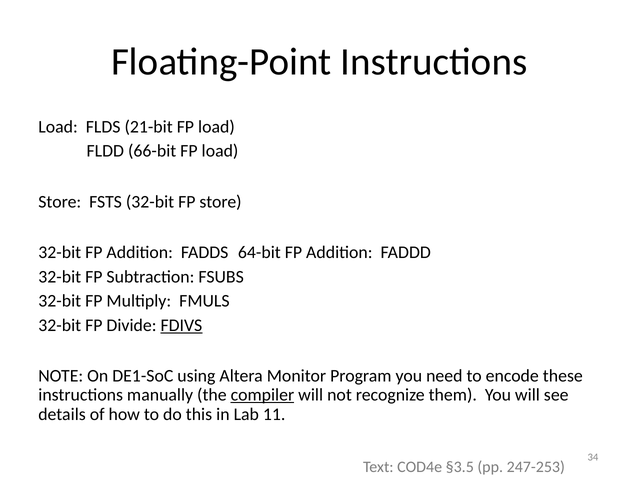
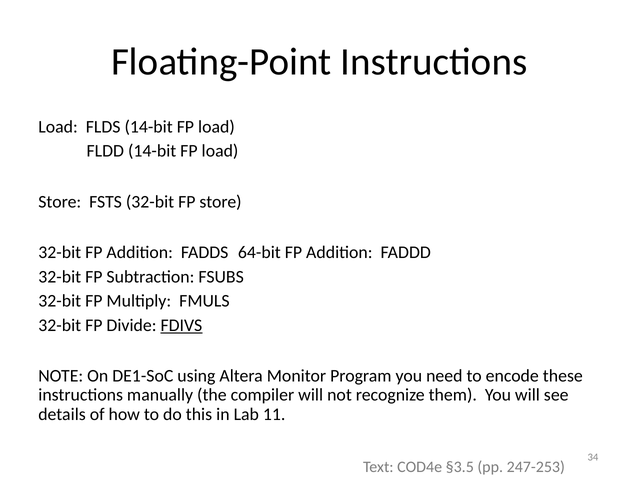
FLDS 21-bit: 21-bit -> 14-bit (149, 127)
FLDD 66-bit: 66-bit -> 14-bit (152, 151)
compiler underline: present -> none (262, 395)
